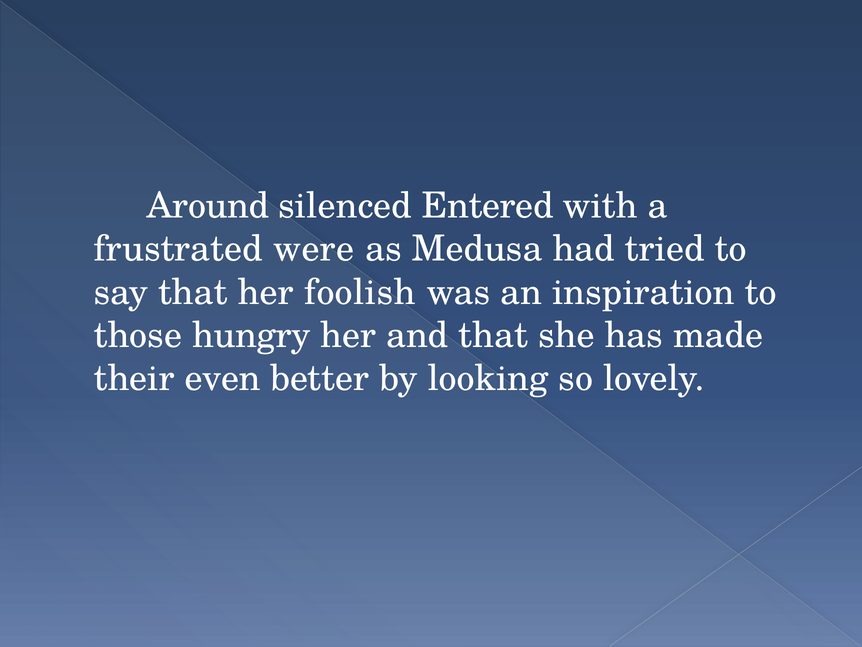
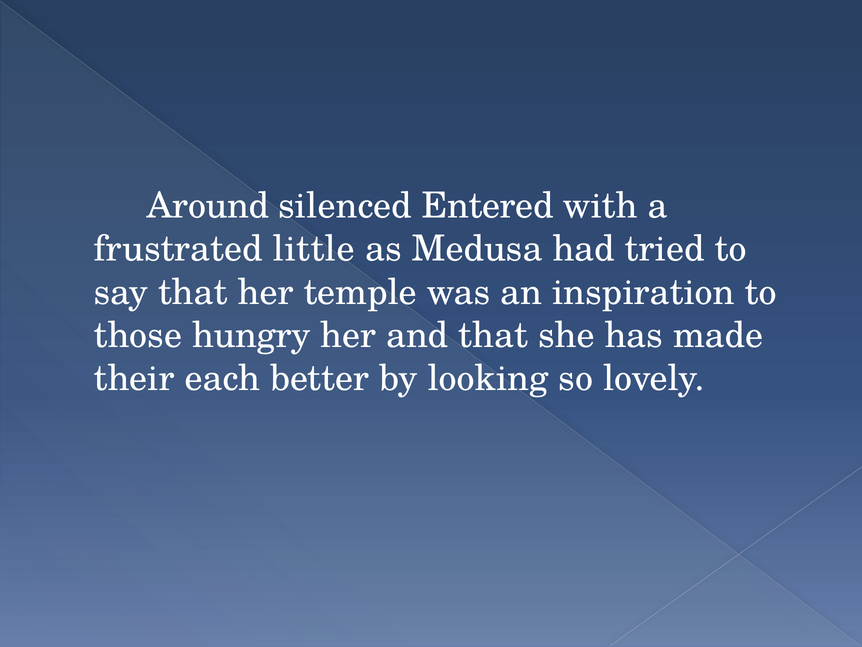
were: were -> little (314, 249)
foolish: foolish -> temple (360, 292)
even: even -> each (223, 378)
